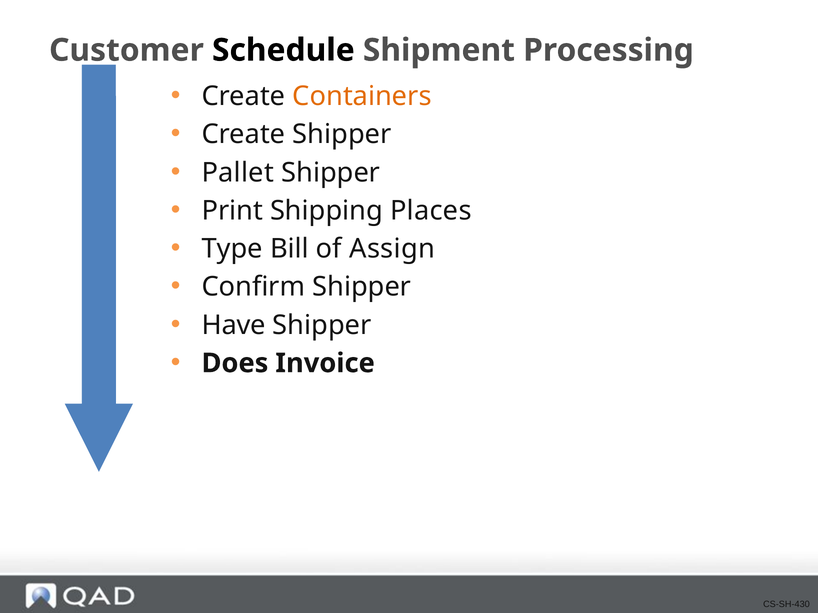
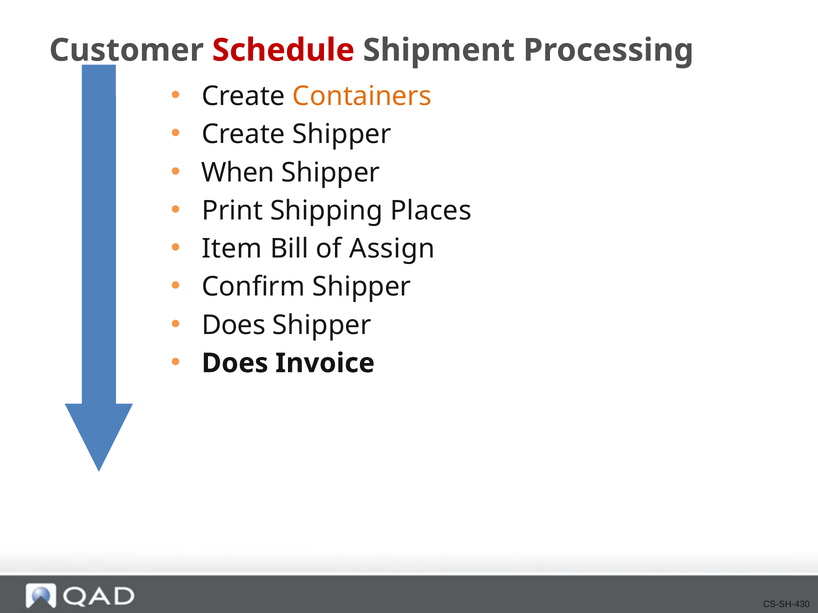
Schedule colour: black -> red (283, 50)
Pallet: Pallet -> When (238, 173)
Type: Type -> Item (232, 249)
Have: Have -> Does (234, 325)
